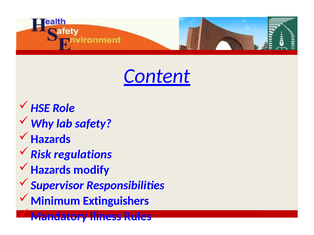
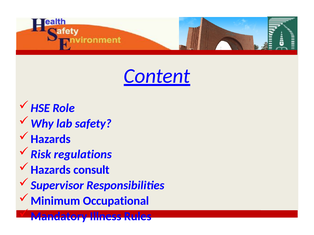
modify: modify -> consult (91, 170)
Extinguishers: Extinguishers -> Occupational (116, 201)
